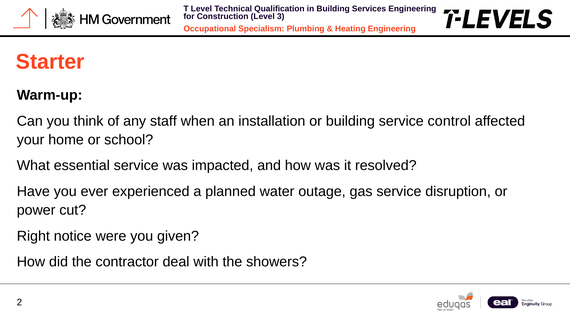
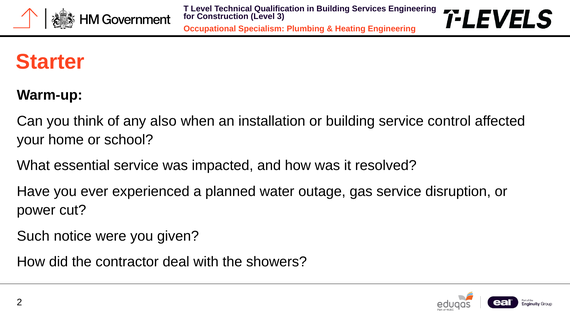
staff: staff -> also (163, 121)
Right: Right -> Such (33, 236)
